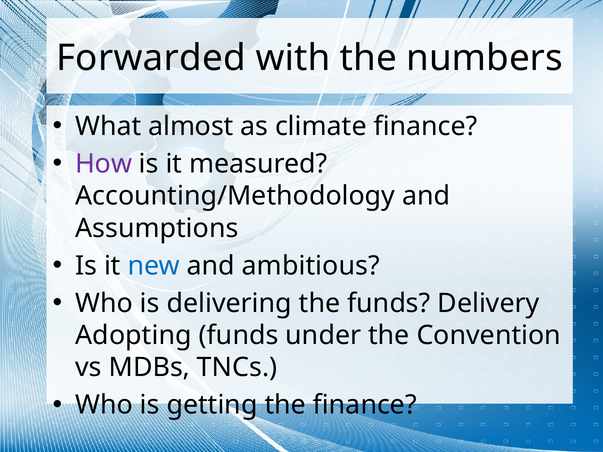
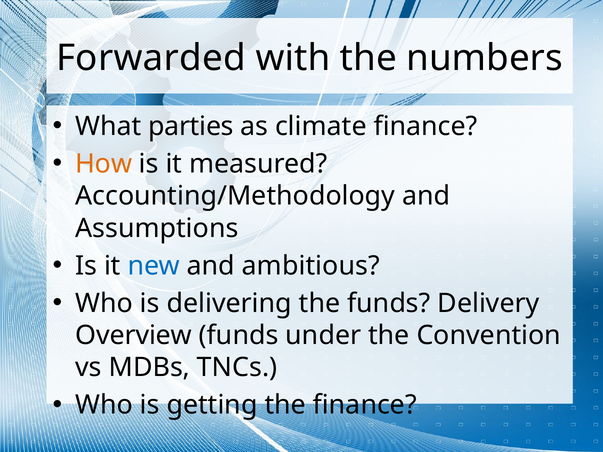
almost: almost -> parties (191, 126)
How colour: purple -> orange (104, 164)
Adopting: Adopting -> Overview (134, 336)
